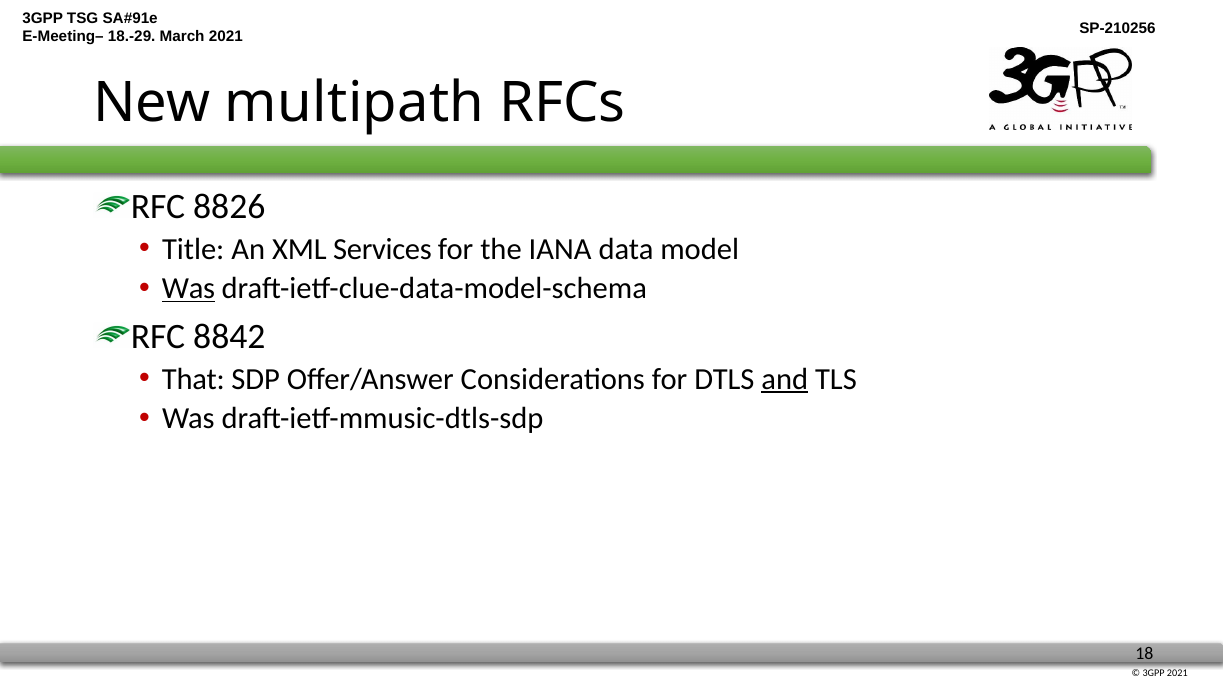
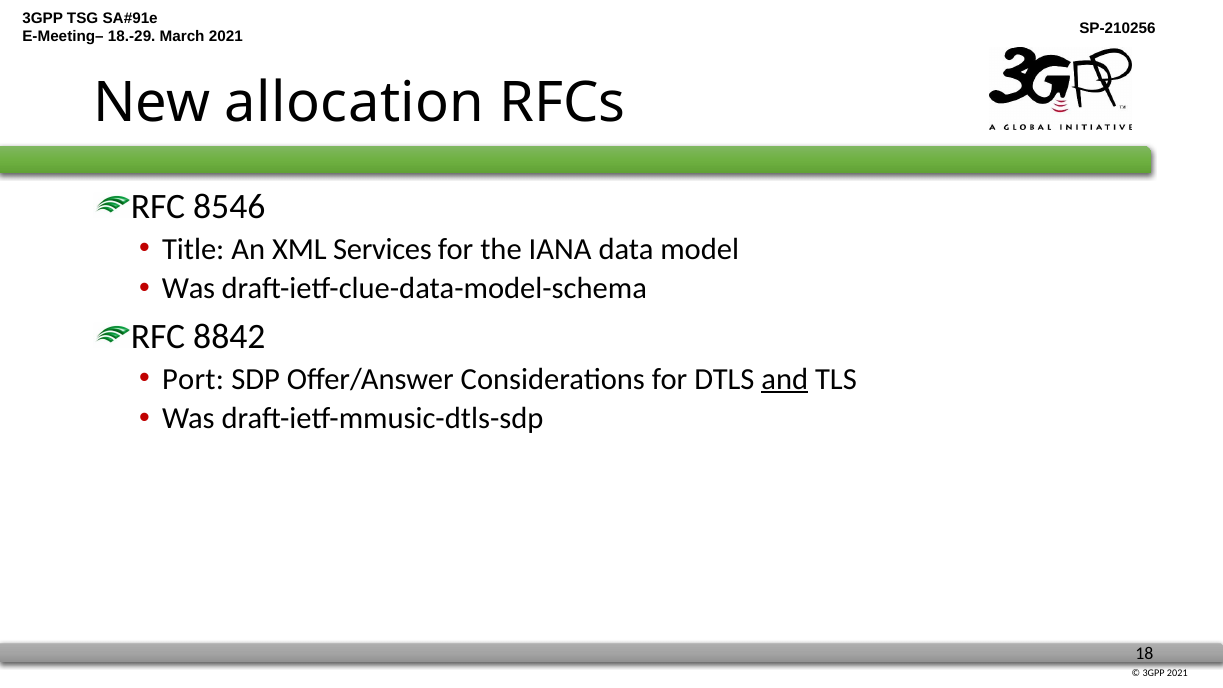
multipath: multipath -> allocation (355, 103)
8826: 8826 -> 8546 (229, 207)
Was underline: present -> none (188, 288)
That: That -> Port (193, 379)
